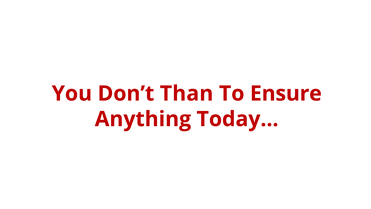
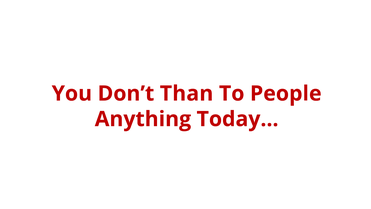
Ensure: Ensure -> People (286, 93)
